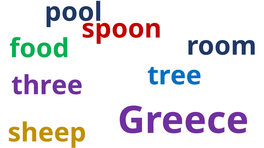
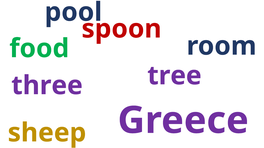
tree colour: blue -> purple (174, 76)
